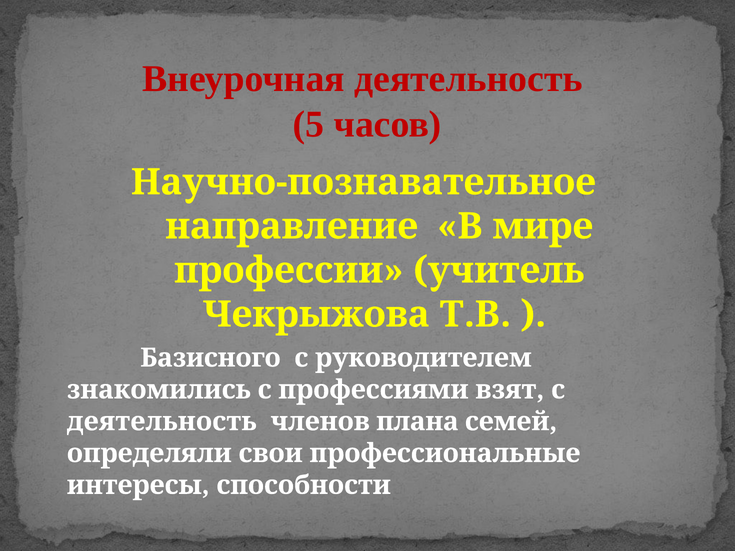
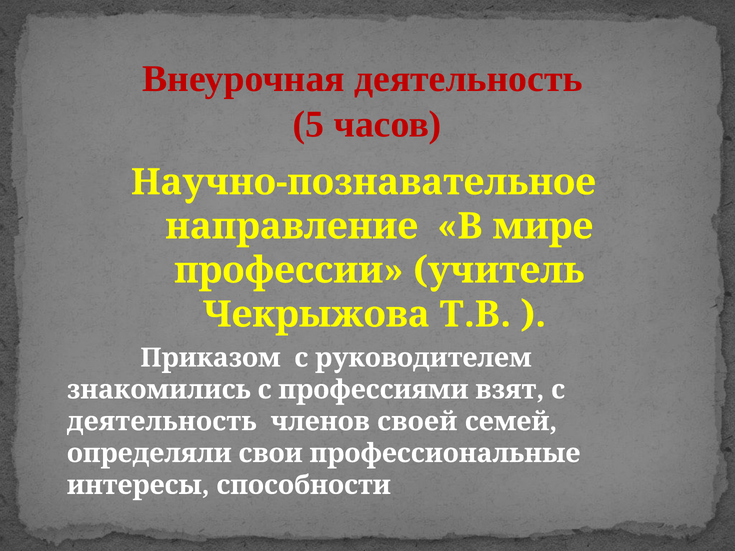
Базисного: Базисного -> Приказом (210, 358)
плана: плана -> своей (417, 422)
